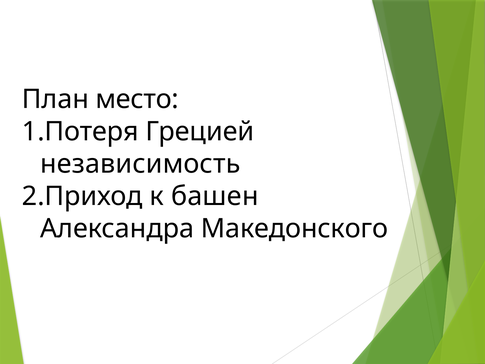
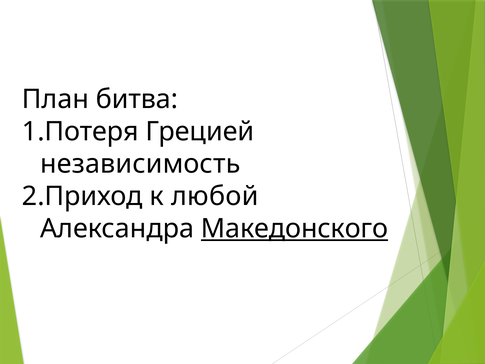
место: место -> битва (137, 99)
башен: башен -> любой (215, 196)
Македонского underline: none -> present (295, 228)
